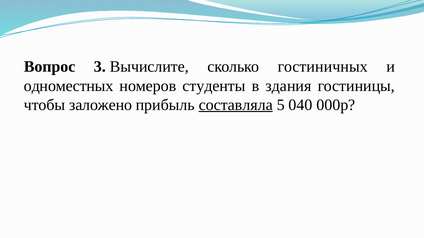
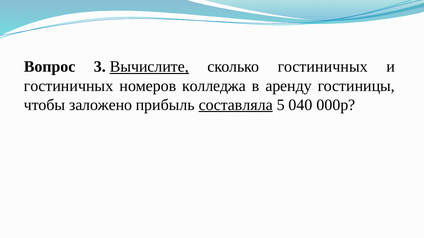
Вычислите underline: none -> present (149, 67)
одноместных: одноместных -> гостиничных (69, 86)
студенты: студенты -> колледжа (214, 86)
здания: здания -> аренду (289, 86)
